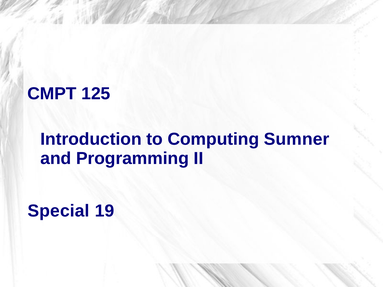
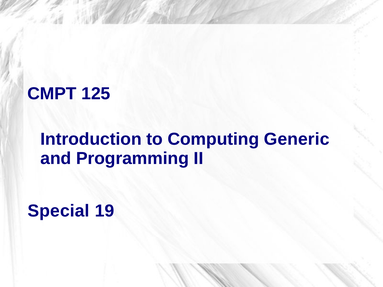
Sumner: Sumner -> Generic (297, 139)
